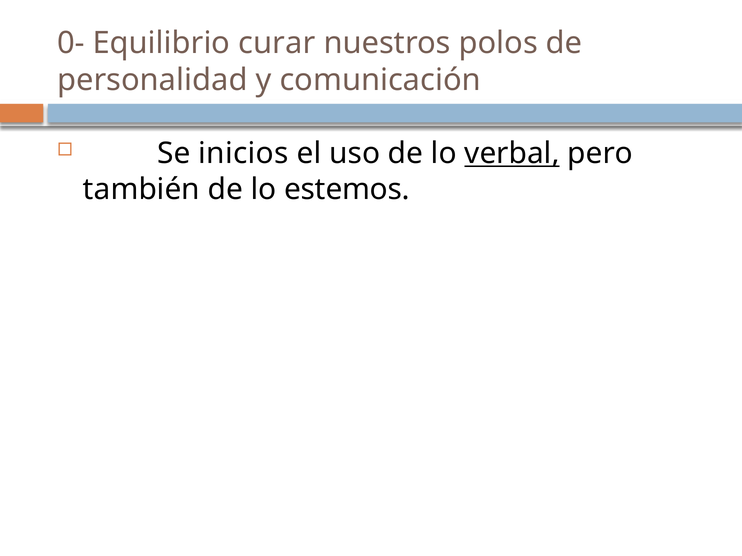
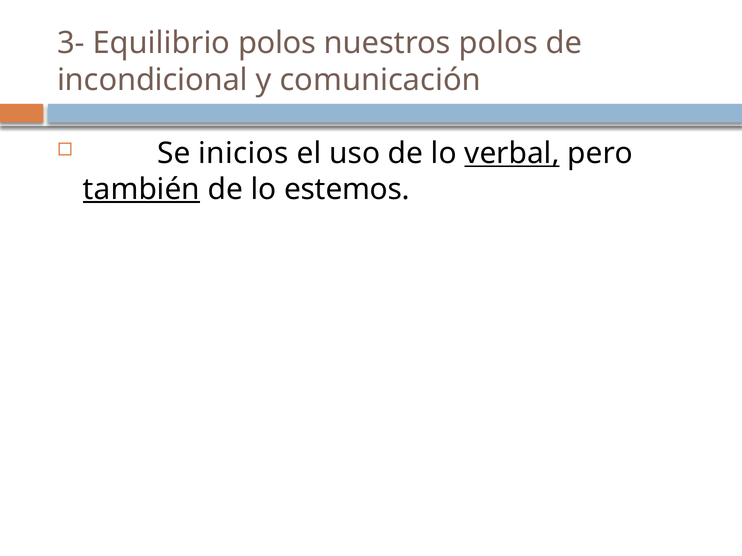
0-: 0- -> 3- (71, 43)
Equilibrio curar: curar -> polos (277, 43)
personalidad: personalidad -> incondicional (152, 80)
también underline: none -> present (141, 189)
